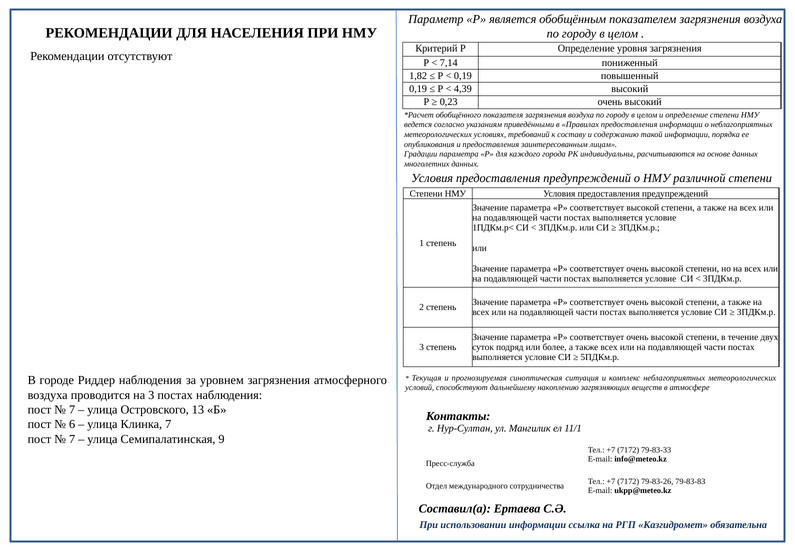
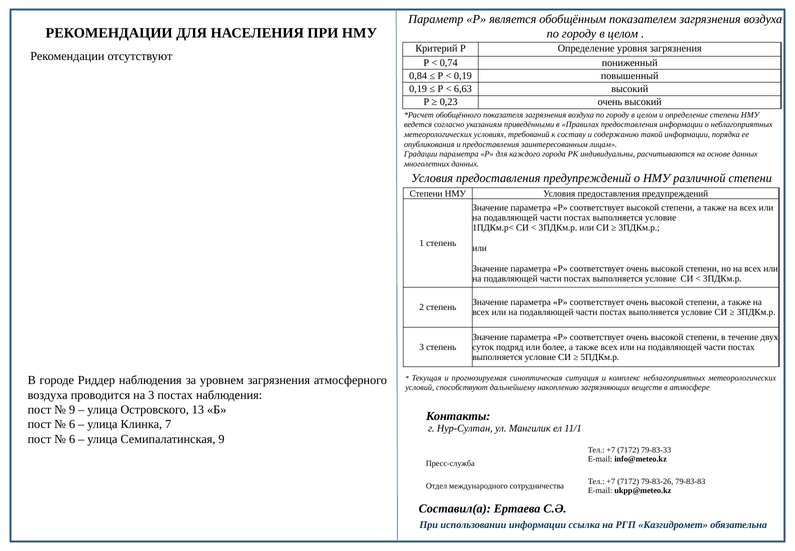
7,14: 7,14 -> 0,74 (449, 63)
1,82: 1,82 -> 0,84 (418, 76)
4,39: 4,39 -> 6,63 (463, 89)
7: 7 -> 9 (72, 409)
7: 7 -> 6 (72, 439)
